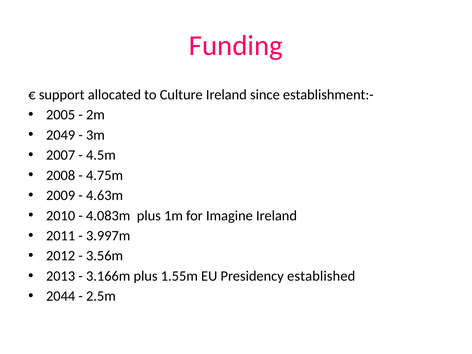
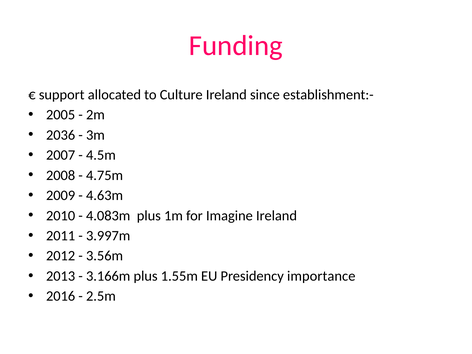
2049: 2049 -> 2036 (61, 135)
established: established -> importance (321, 276)
2044: 2044 -> 2016 (61, 296)
